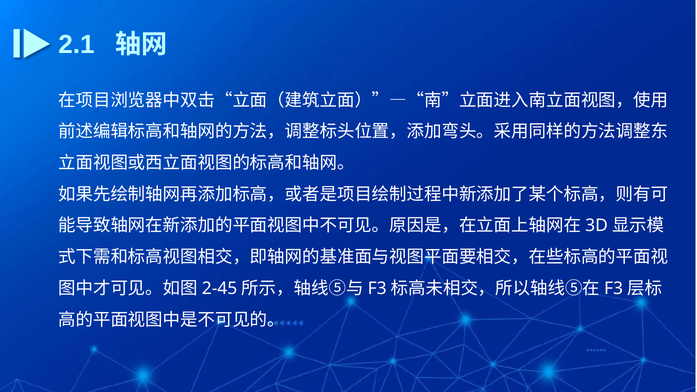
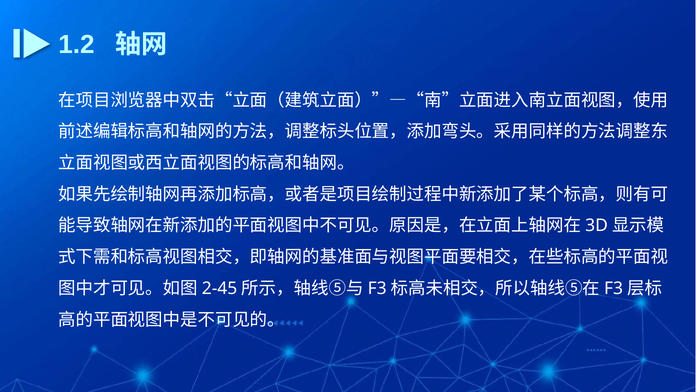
2.1: 2.1 -> 1.2 (76, 45)
